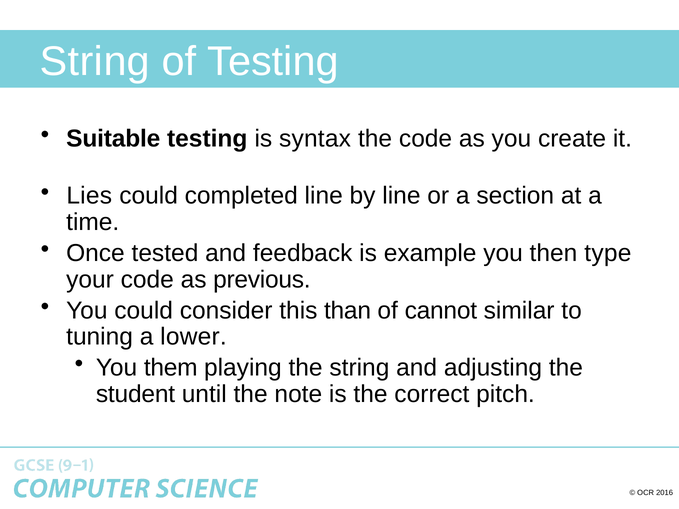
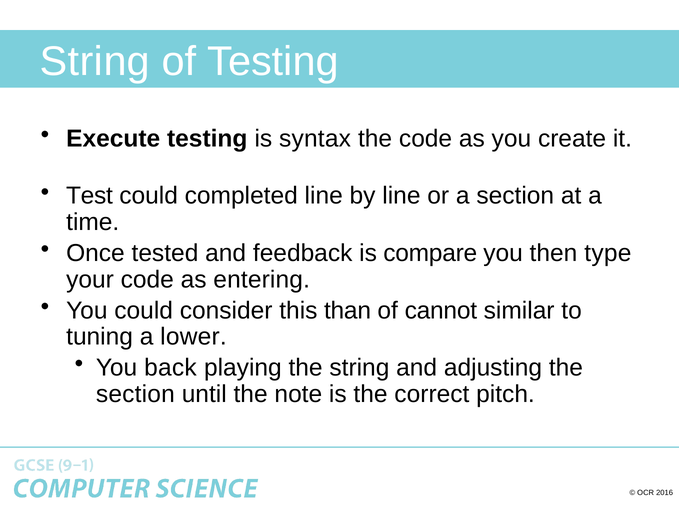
Suitable: Suitable -> Execute (113, 139)
Lies: Lies -> Test (89, 196)
example: example -> compare (430, 253)
previous: previous -> entering (262, 280)
them: them -> back (170, 368)
student: student -> section (135, 394)
